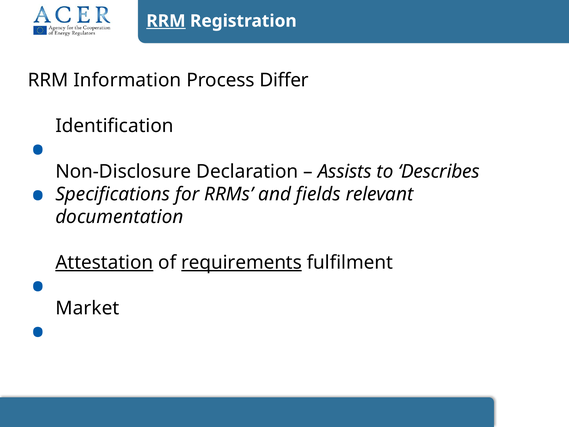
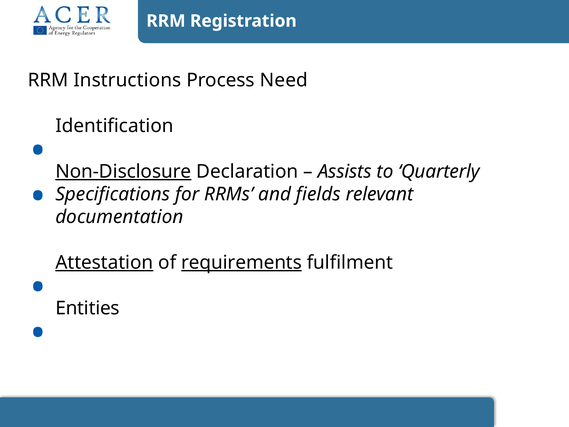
RRM underline: present -> none (166, 21)
Information: Information -> Instructions (127, 80)
Differ: Differ -> Need (284, 80)
Non-Disclosure underline: none -> present (123, 171)
Describes: Describes -> Quarterly (439, 171)
Market: Market -> Entities (88, 308)
